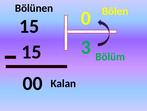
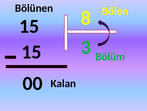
0: 0 -> 8 (86, 18)
